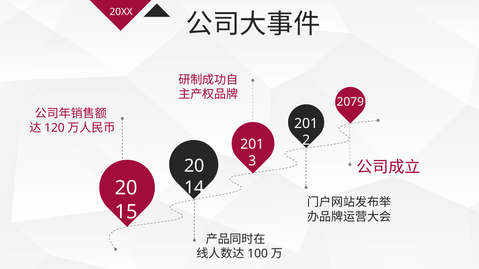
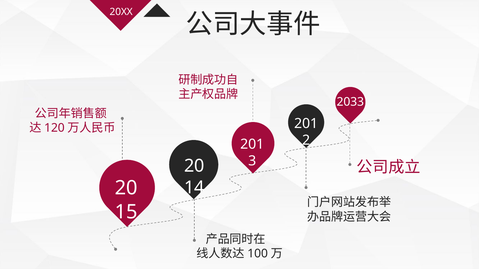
2079: 2079 -> 2033 (350, 102)
